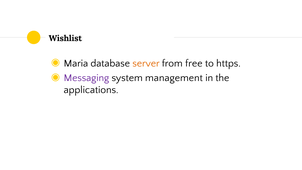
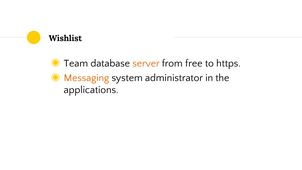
Maria: Maria -> Team (76, 63)
Messaging colour: purple -> orange (86, 78)
management: management -> administrator (174, 78)
